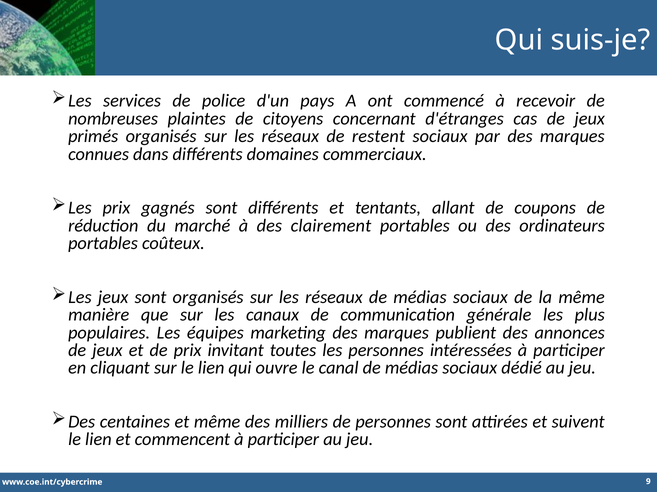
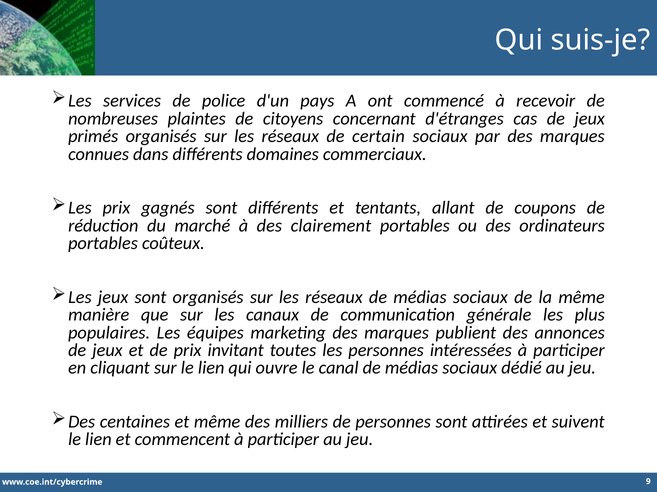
restent: restent -> certain (378, 137)
